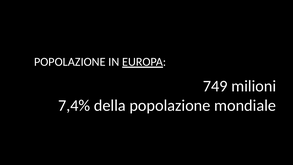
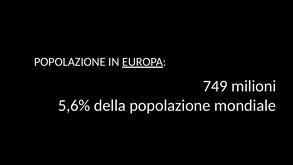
7,4%: 7,4% -> 5,6% (74, 105)
